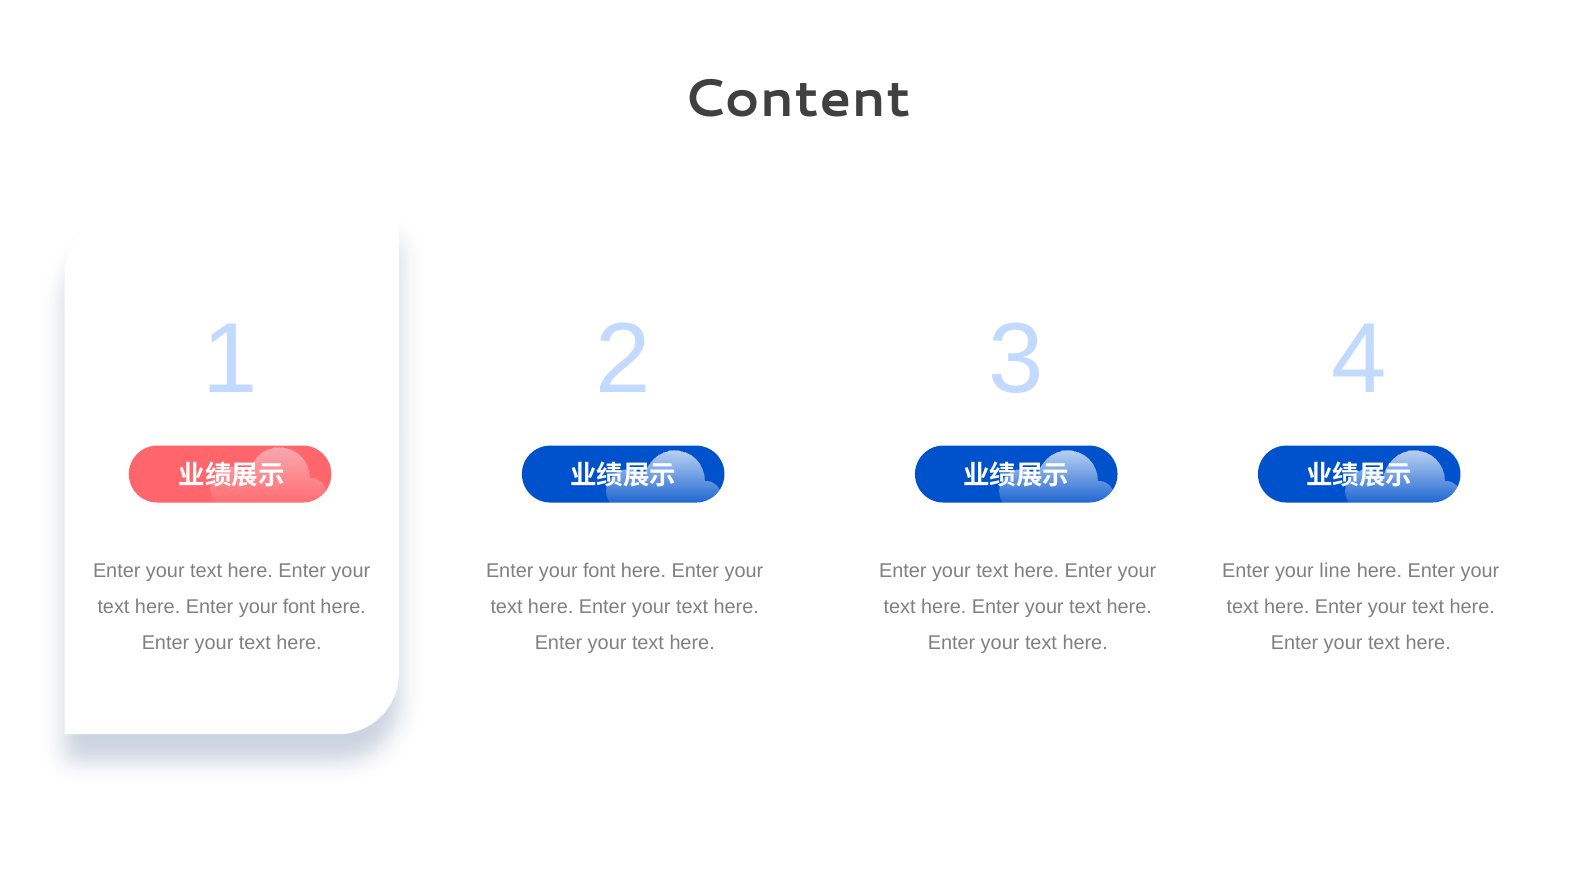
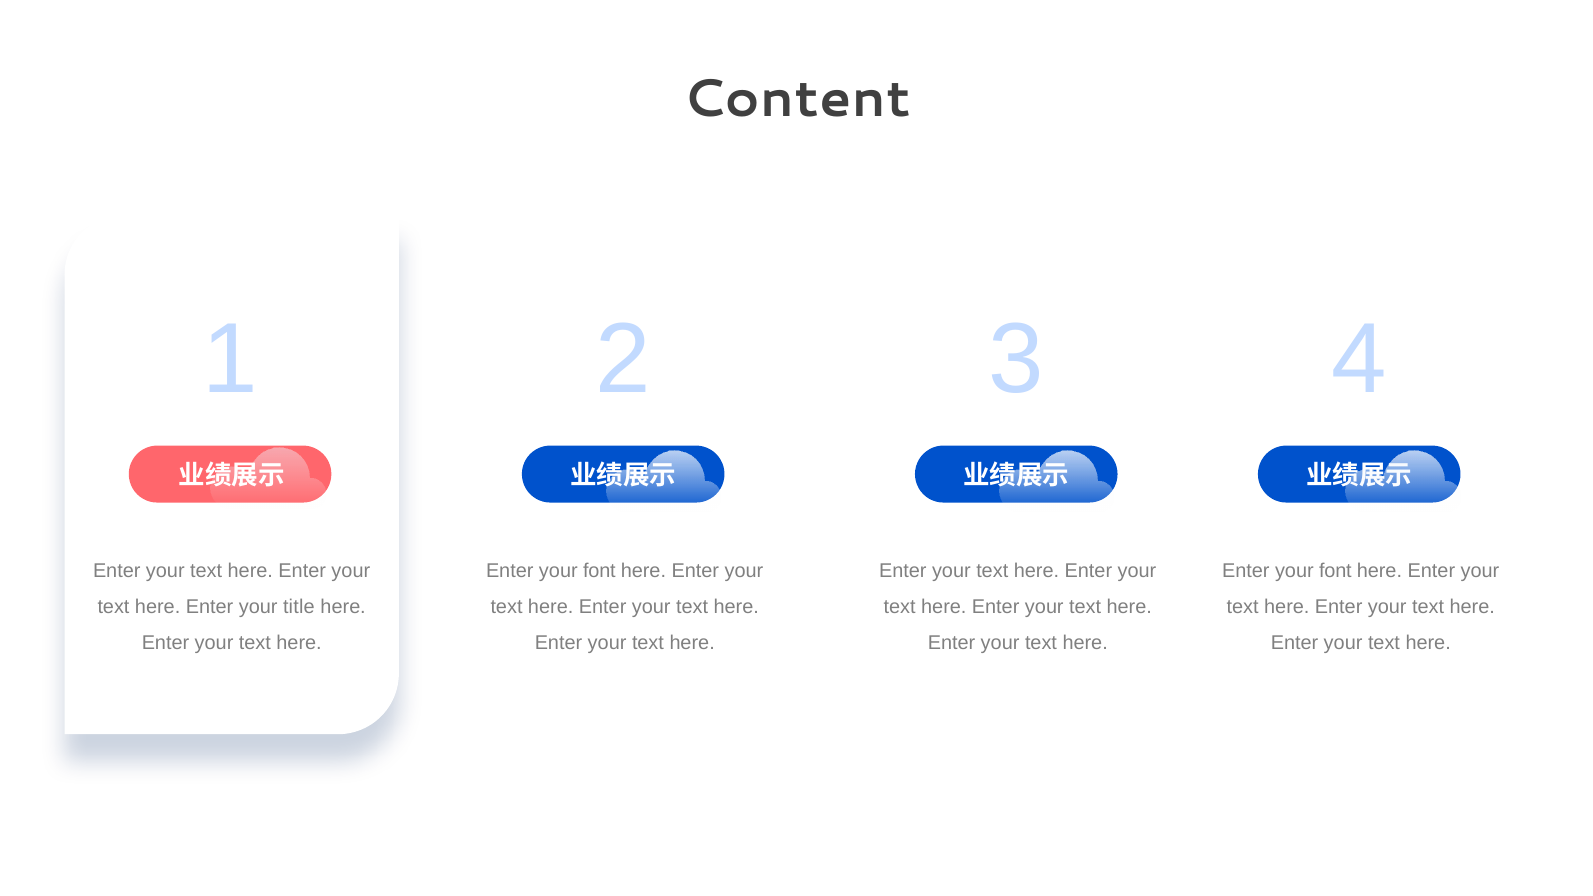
line: line -> font (1335, 571)
here Enter your font: font -> title (299, 607)
